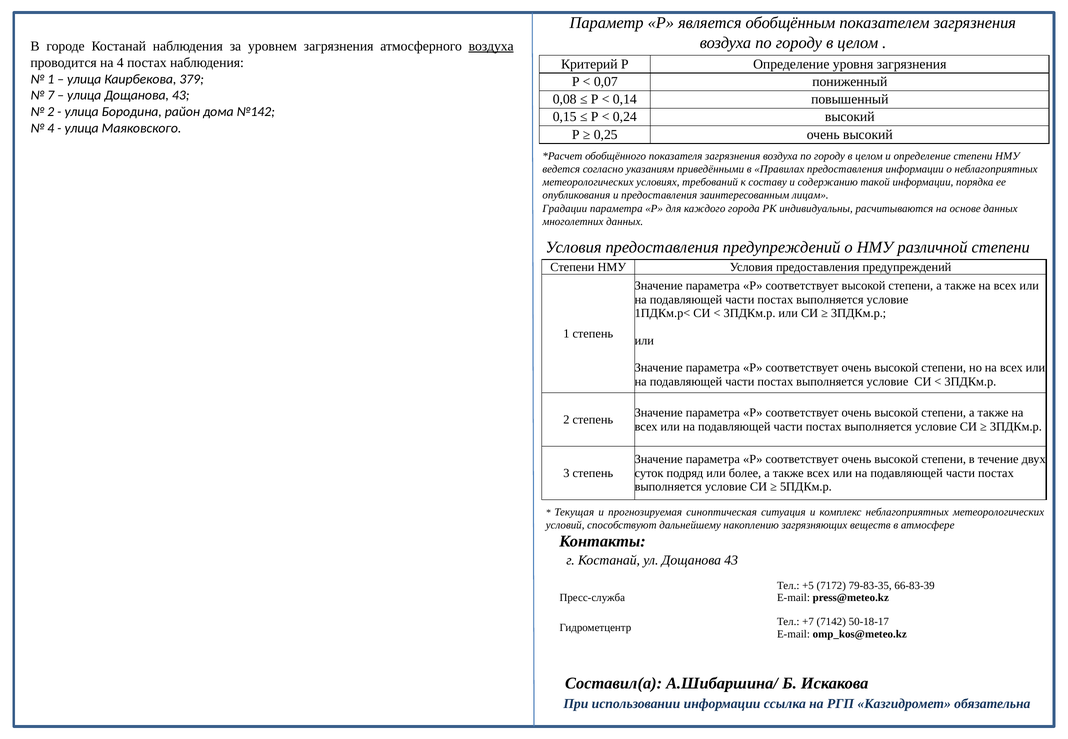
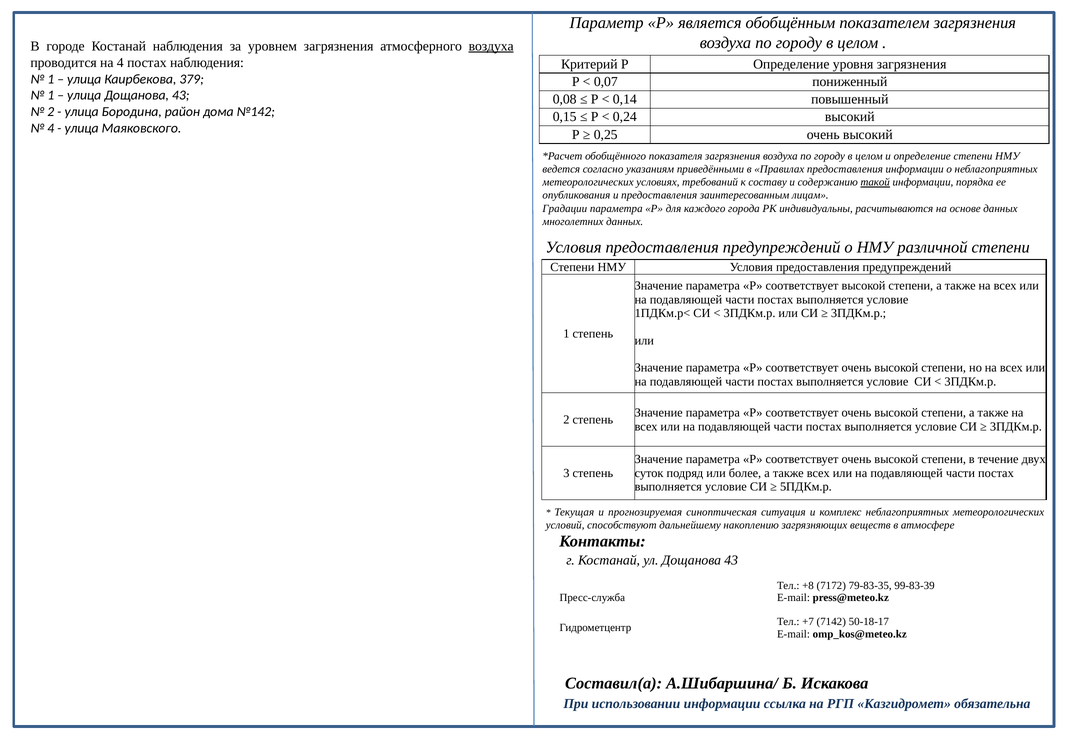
7: 7 -> 1 (51, 95)
такой underline: none -> present (875, 182)
+5: +5 -> +8 (808, 586)
66-83-39: 66-83-39 -> 99-83-39 (915, 586)
